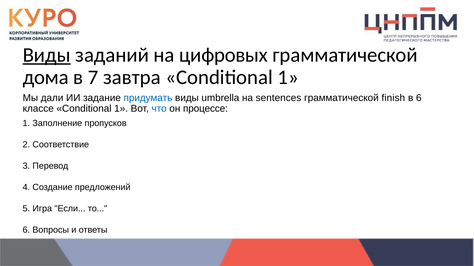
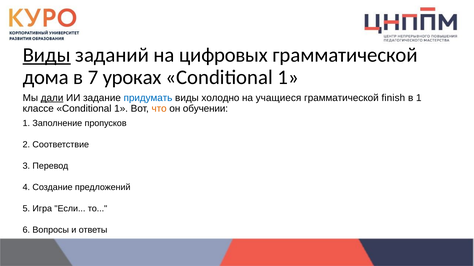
завтра: завтра -> уроках (132, 78)
дали underline: none -> present (52, 98)
umbrella: umbrella -> холодно (220, 98)
sentences: sentences -> учащиеся (279, 98)
в 6: 6 -> 1 (419, 98)
что colour: blue -> orange (159, 109)
процессе: процессе -> обучении (205, 109)
